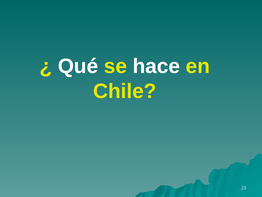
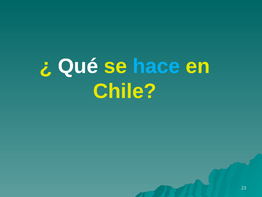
hace colour: white -> light blue (156, 66)
